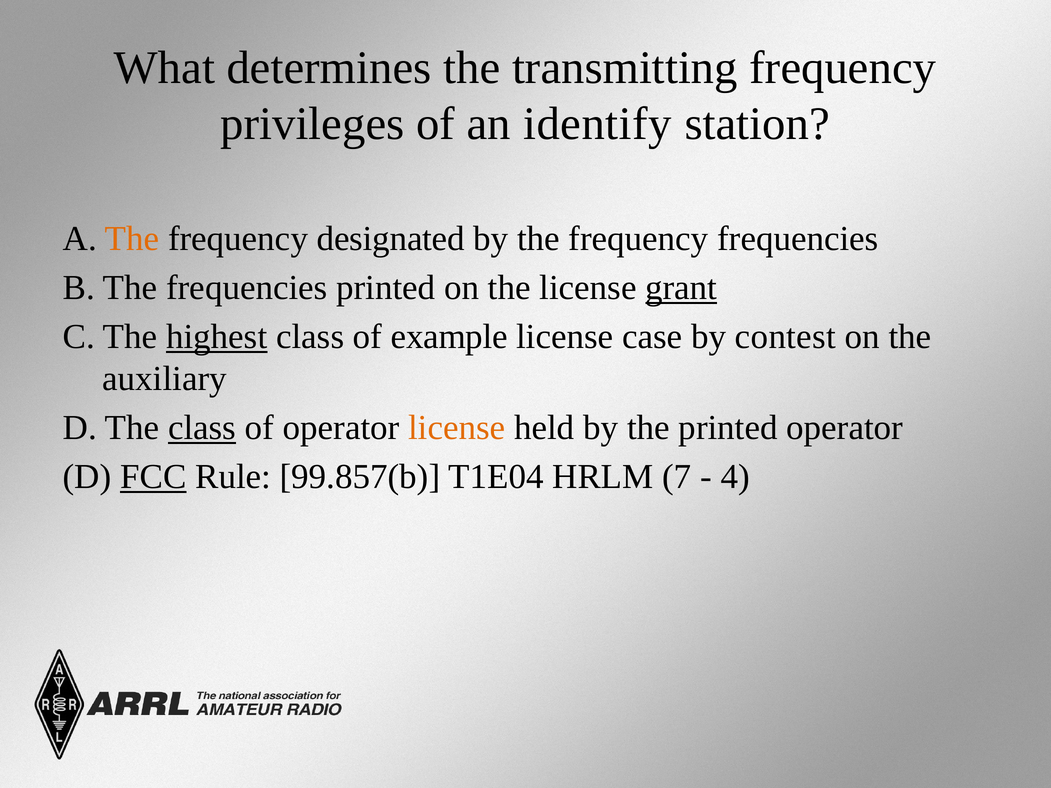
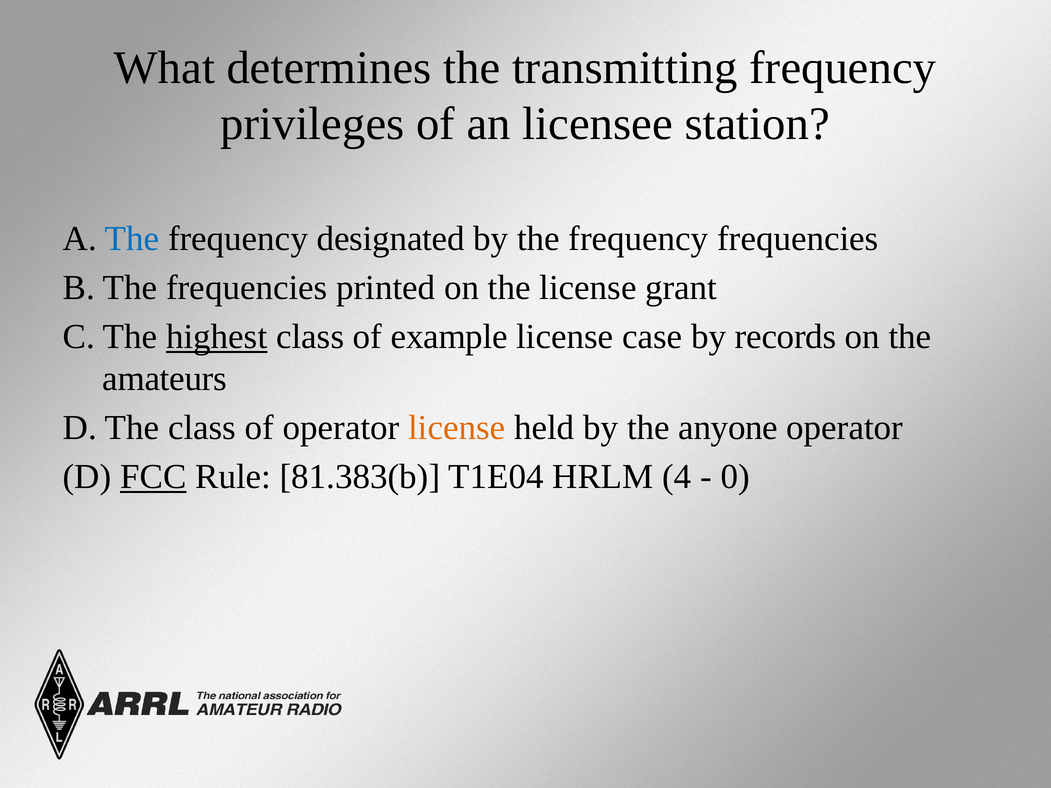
identify: identify -> licensee (598, 124)
The colour: orange -> blue (132, 239)
grant underline: present -> none (681, 288)
contest: contest -> records (786, 337)
auxiliary: auxiliary -> amateurs (165, 379)
class underline: present -> none (202, 428)
the printed: printed -> anyone (728, 428)
99.857(b: 99.857(b -> 81.383(b (360, 477)
7: 7 -> 4 (677, 477)
4: 4 -> 0 (735, 477)
